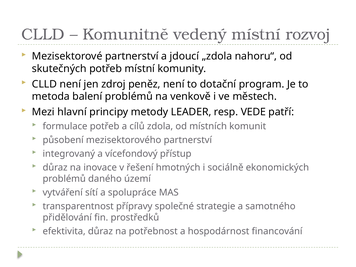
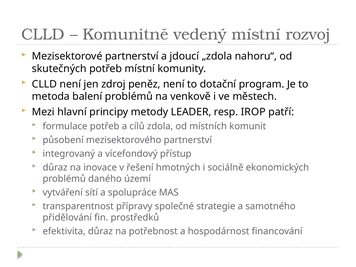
VEDE: VEDE -> IROP (253, 112)
